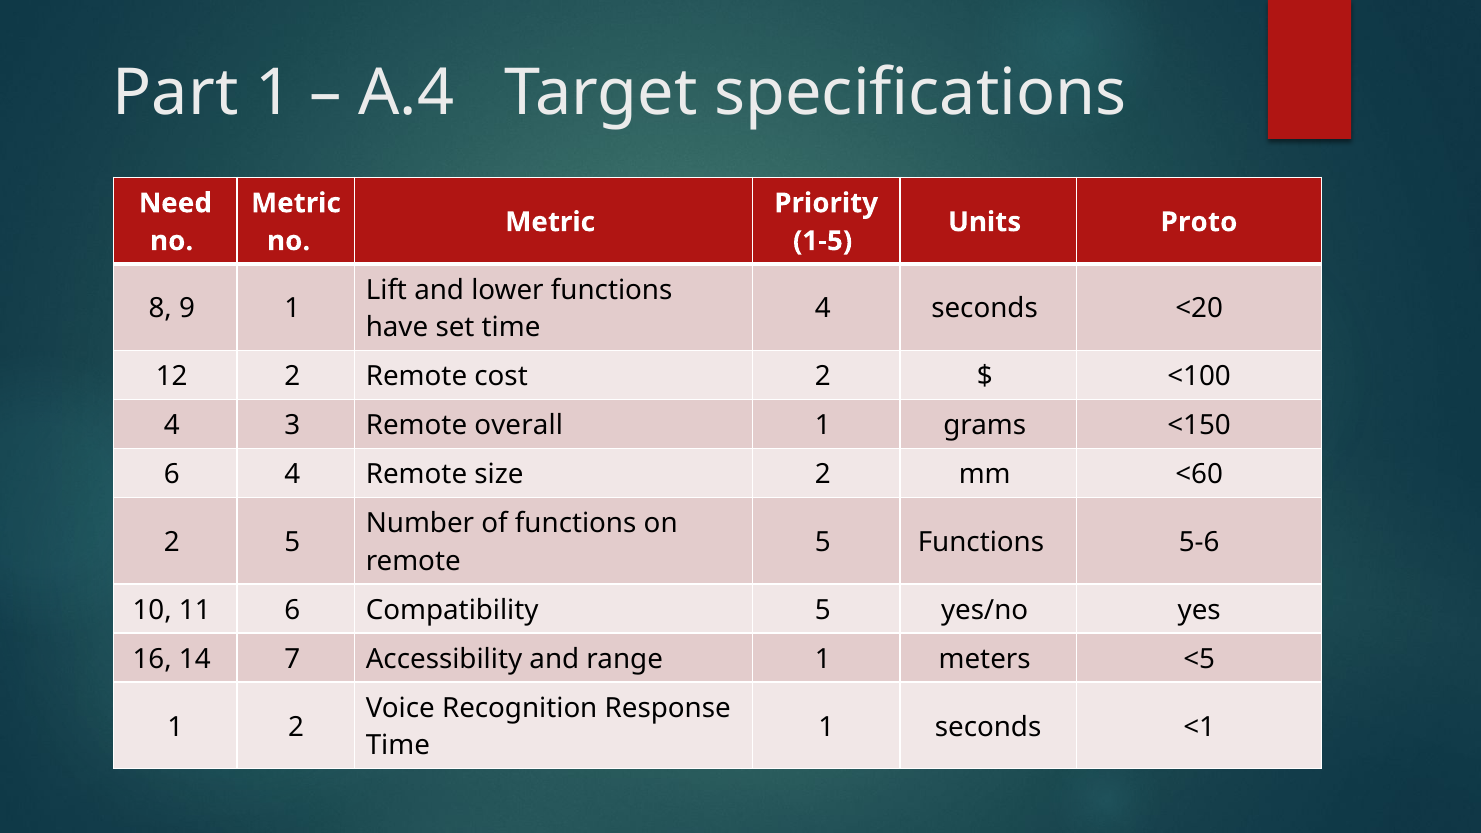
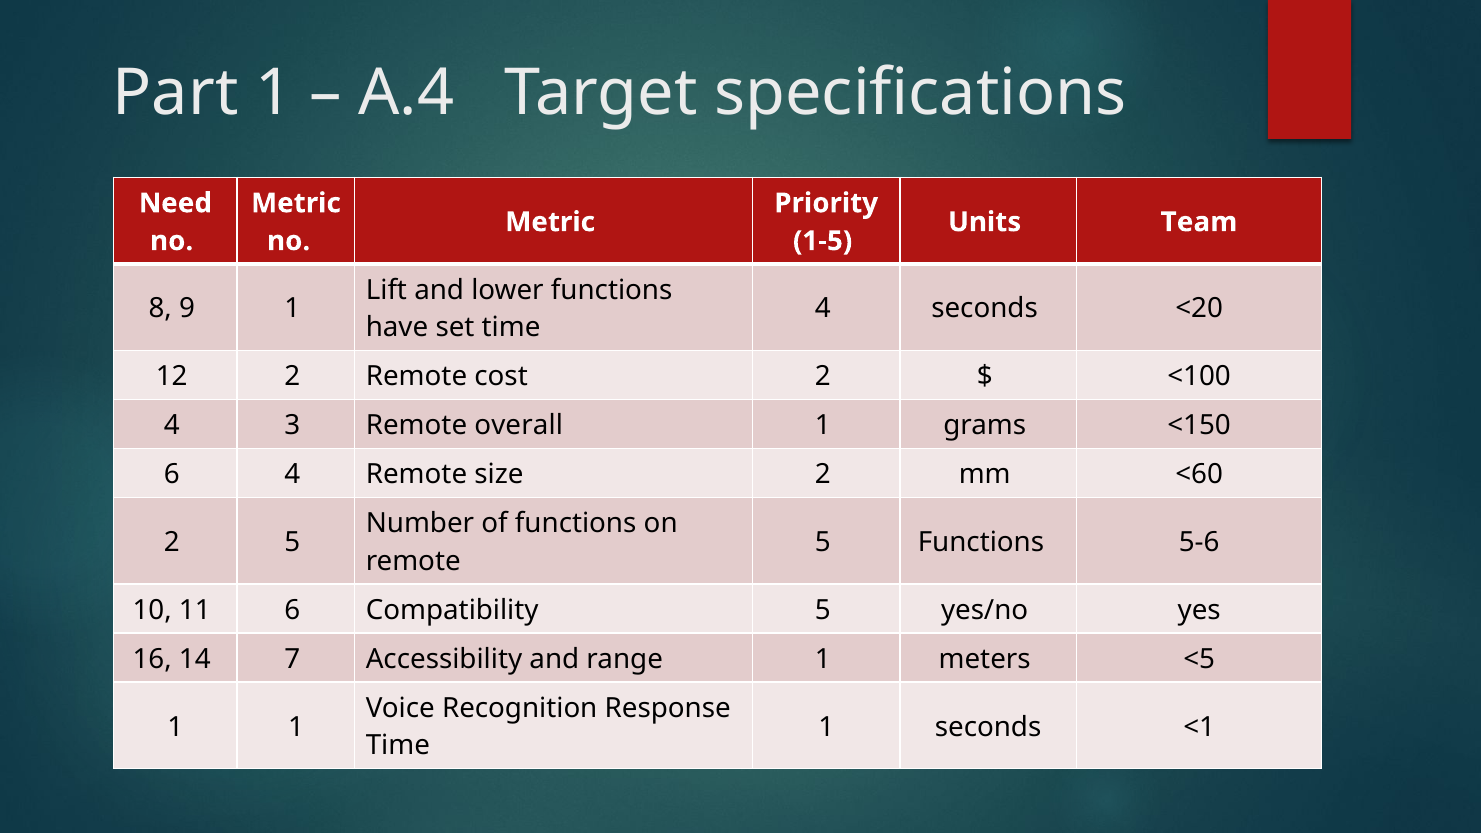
Proto: Proto -> Team (1199, 222)
1 2: 2 -> 1 (296, 727)
